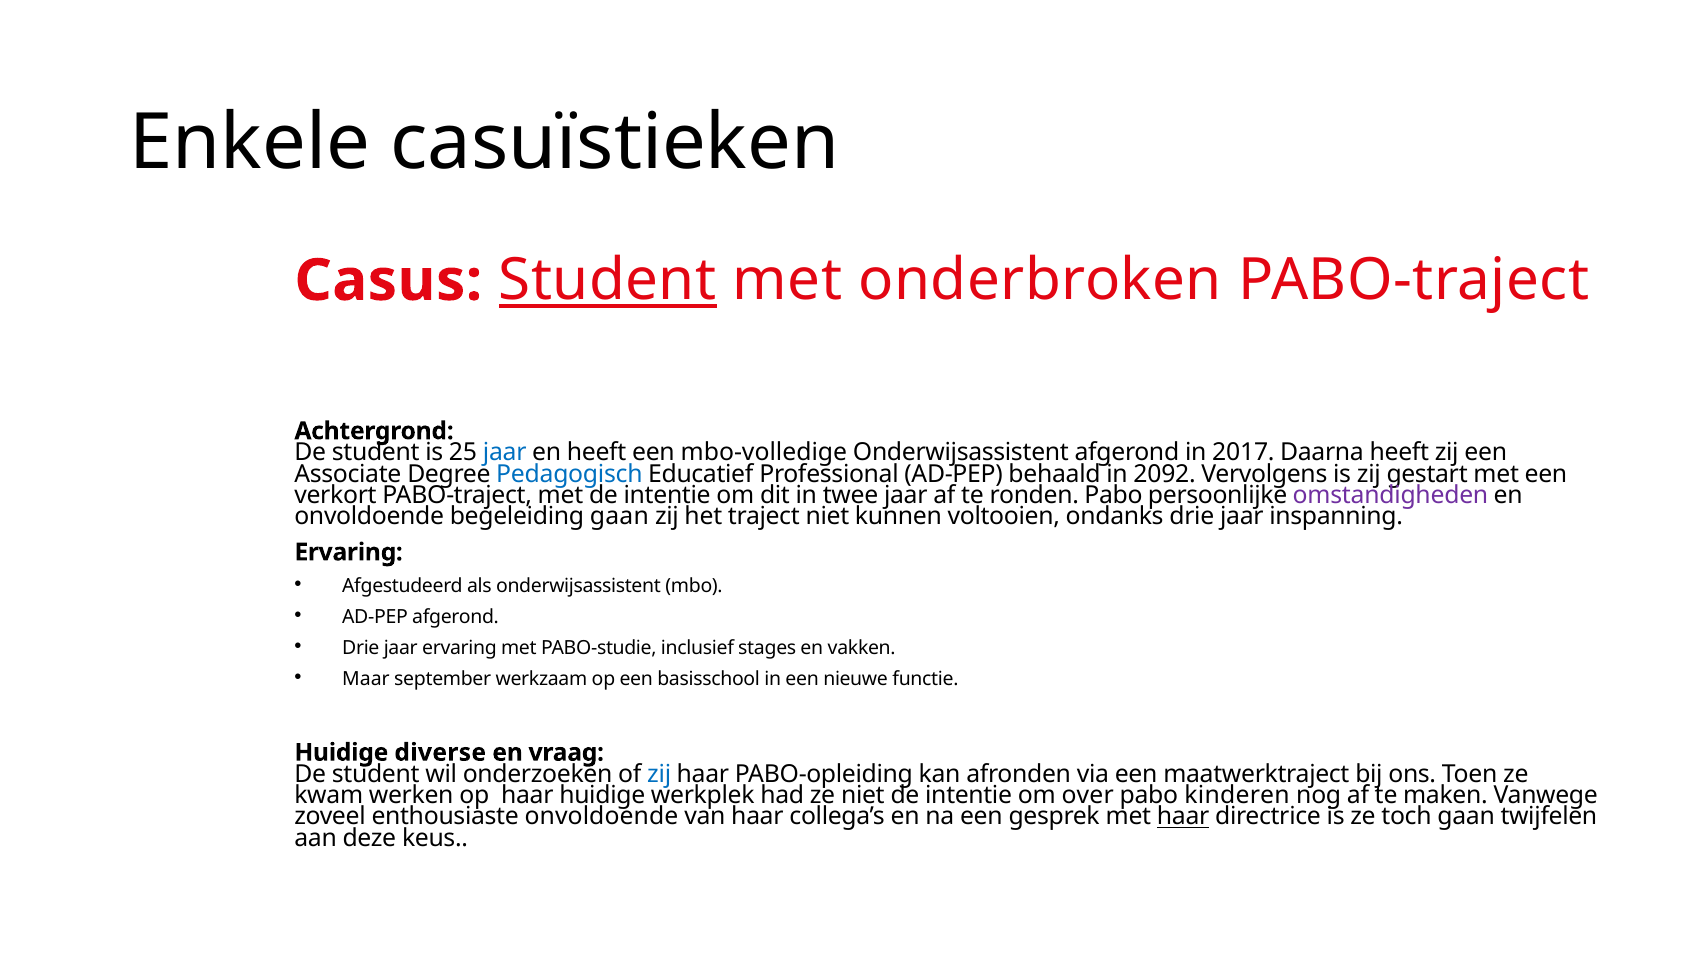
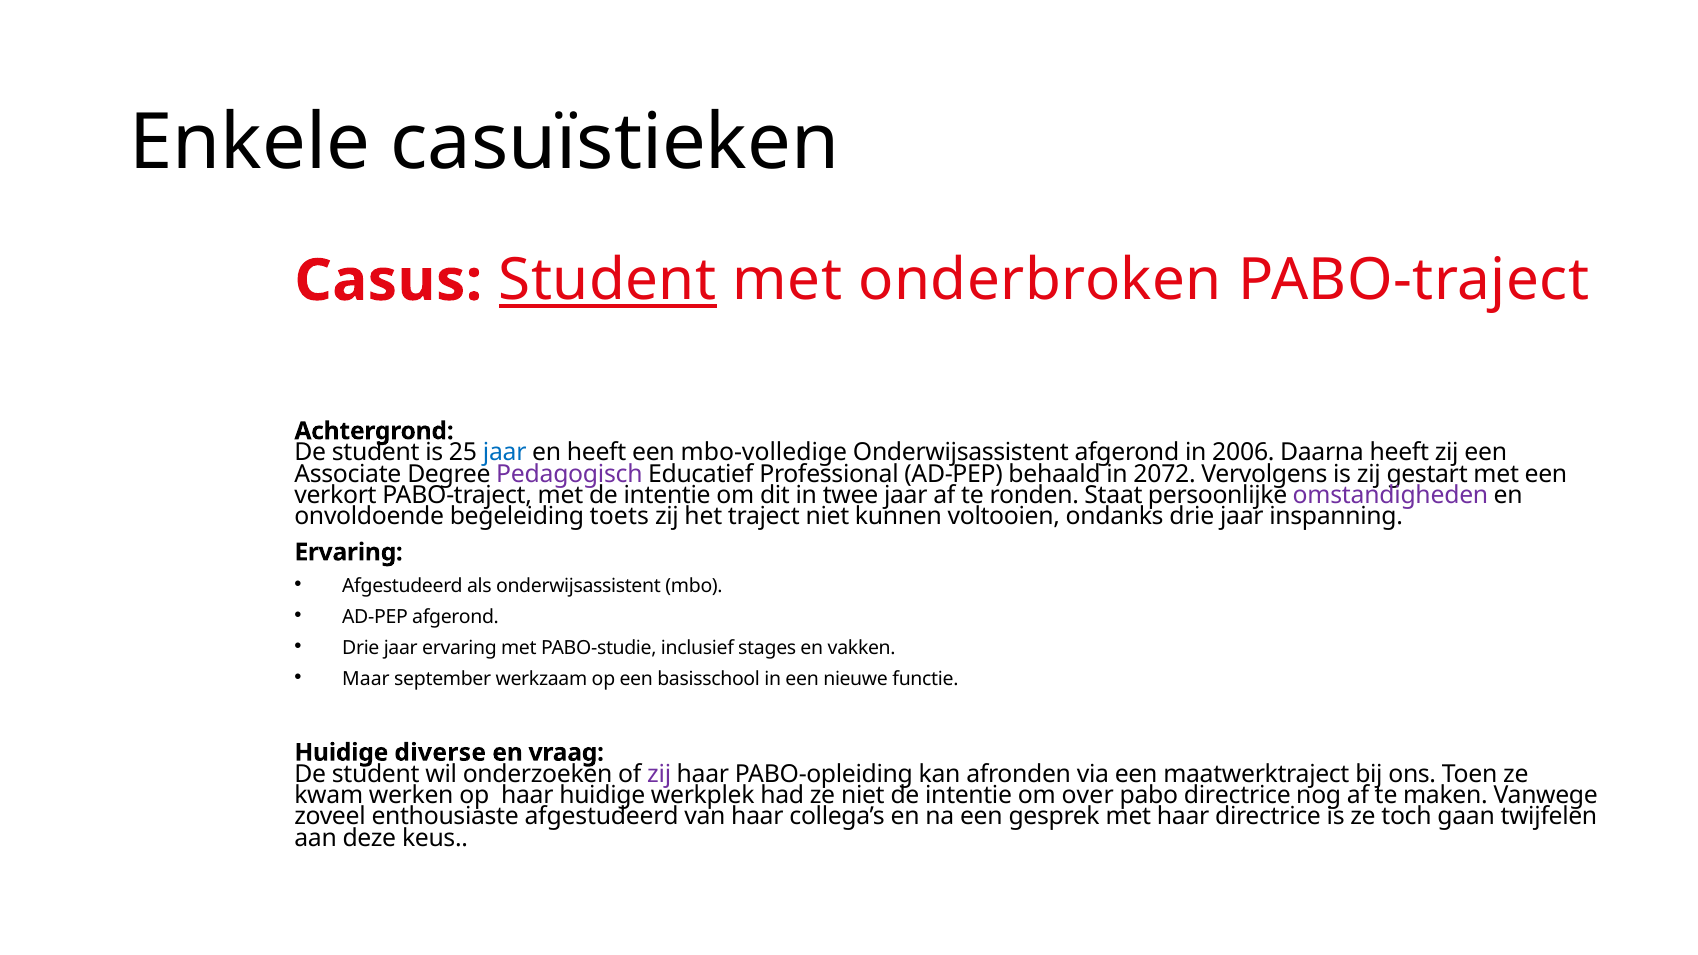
2017: 2017 -> 2006 (1243, 453)
Pedagogisch colour: blue -> purple (569, 474)
2092: 2092 -> 2072 (1165, 474)
ronden Pabo: Pabo -> Staat (1113, 495)
begeleiding gaan: gaan -> toets (619, 517)
zij colour: blue -> purple (659, 774)
pabo kinderen: kinderen -> directrice (1237, 795)
enthousiaste onvoldoende: onvoldoende -> afgestudeerd (602, 817)
haar underline: present -> none (1183, 817)
